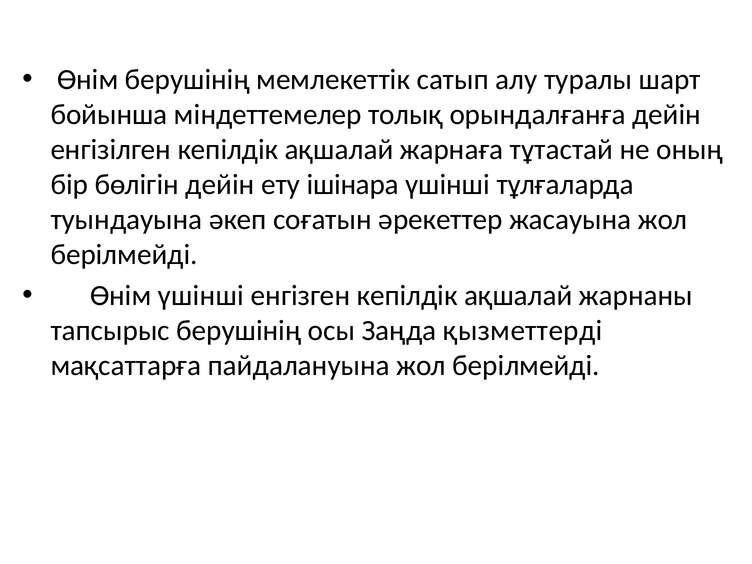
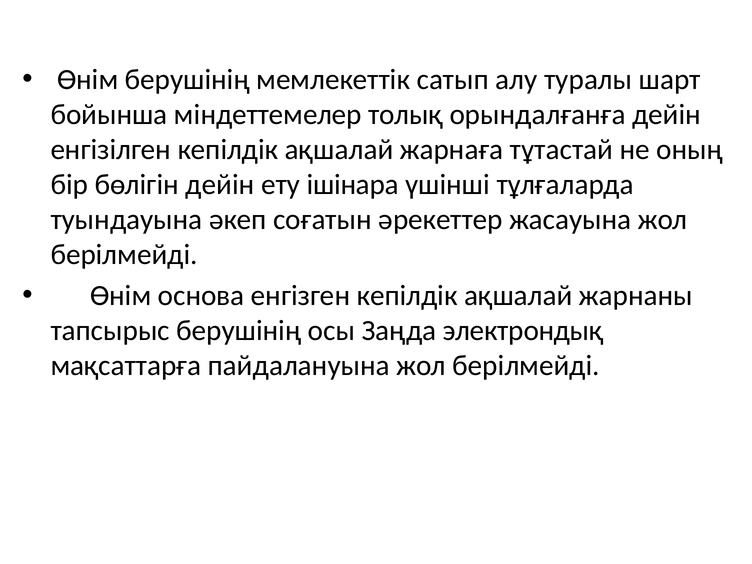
Өнім үшiншi: үшiншi -> основа (201, 296)
қызметтерді: қызметтерді -> электрондық (523, 331)
